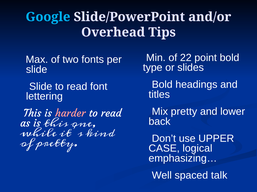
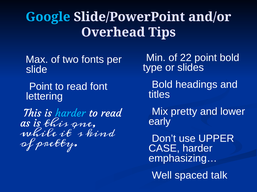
Slide: Slide -> Point (41, 87)
harder colour: pink -> light blue (70, 114)
back: back -> early (160, 122)
CASE logical: logical -> harder (197, 149)
